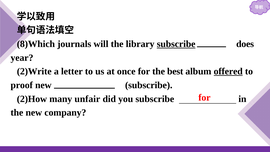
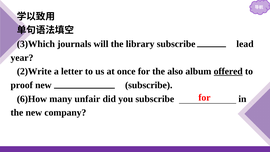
8)Which: 8)Which -> 3)Which (36, 44)
subscribe underline: present -> none (176, 44)
does: does -> lead (245, 44)
best: best -> also (175, 71)
2)How: 2)How -> 6)How (32, 99)
